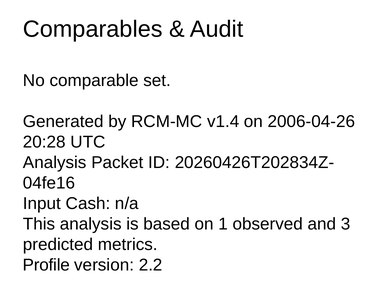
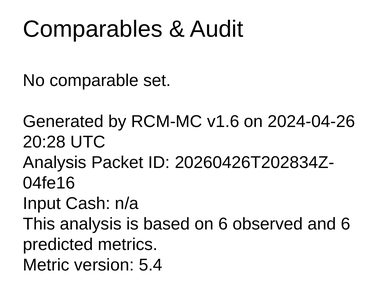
v1.4: v1.4 -> v1.6 (223, 121)
2006-04-26: 2006-04-26 -> 2024-04-26 (311, 121)
on 1: 1 -> 6 (223, 224)
and 3: 3 -> 6 (346, 224)
Profile: Profile -> Metric (46, 265)
2.2: 2.2 -> 5.4 (151, 265)
